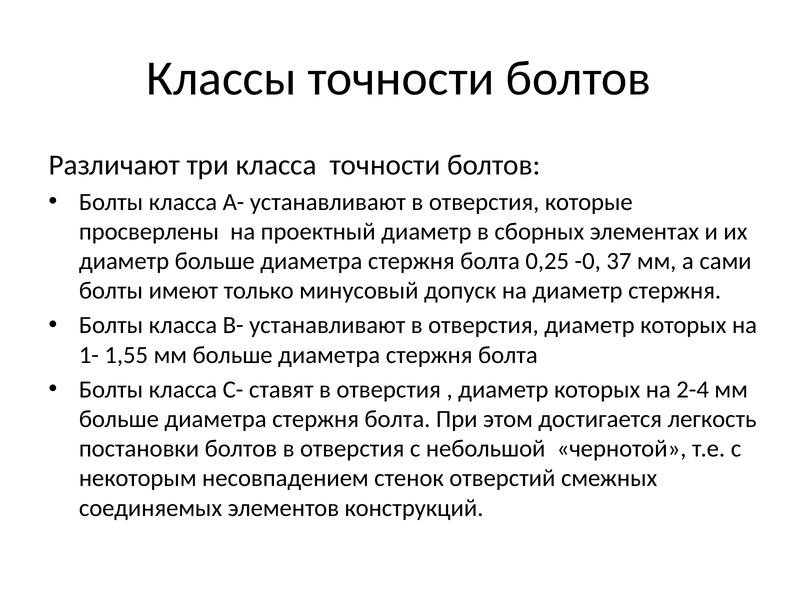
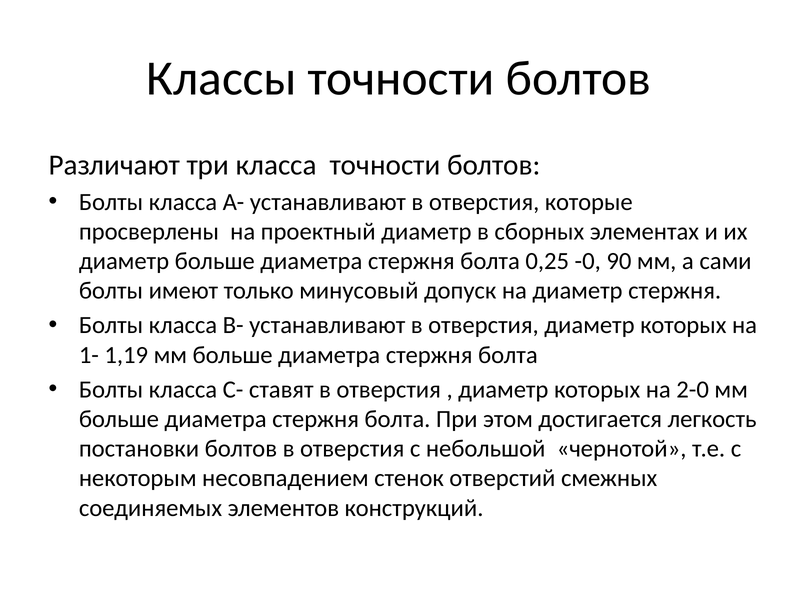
37: 37 -> 90 (619, 261)
1,55: 1,55 -> 1,19 (126, 355)
2-4: 2-4 -> 2-0 (693, 390)
